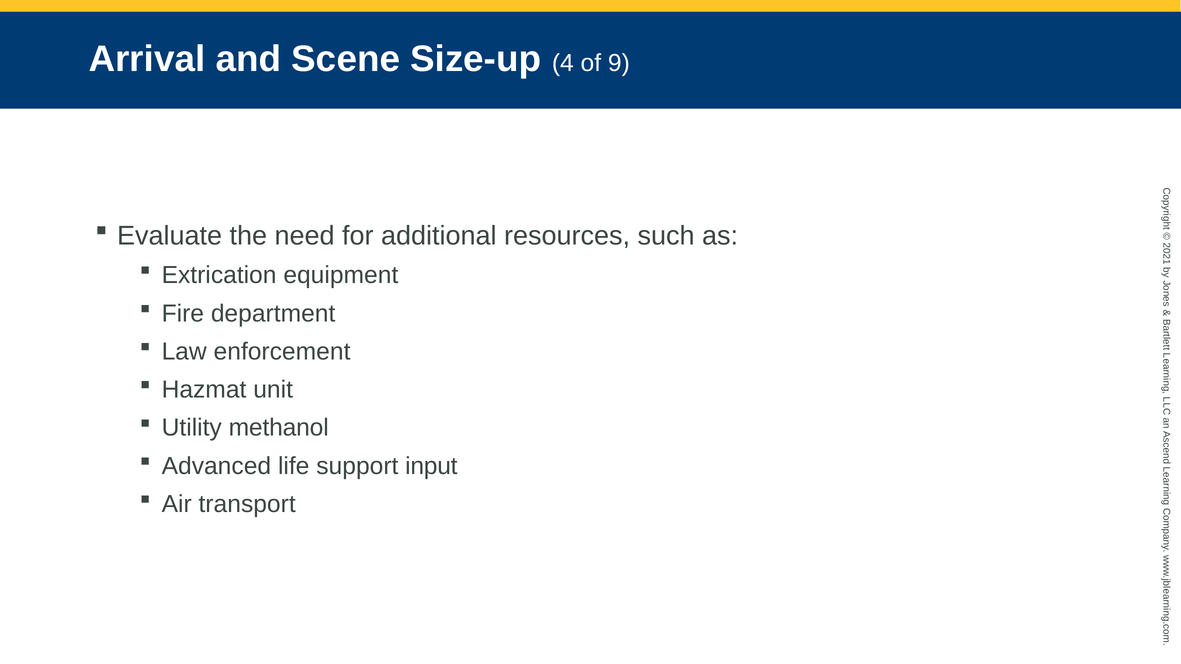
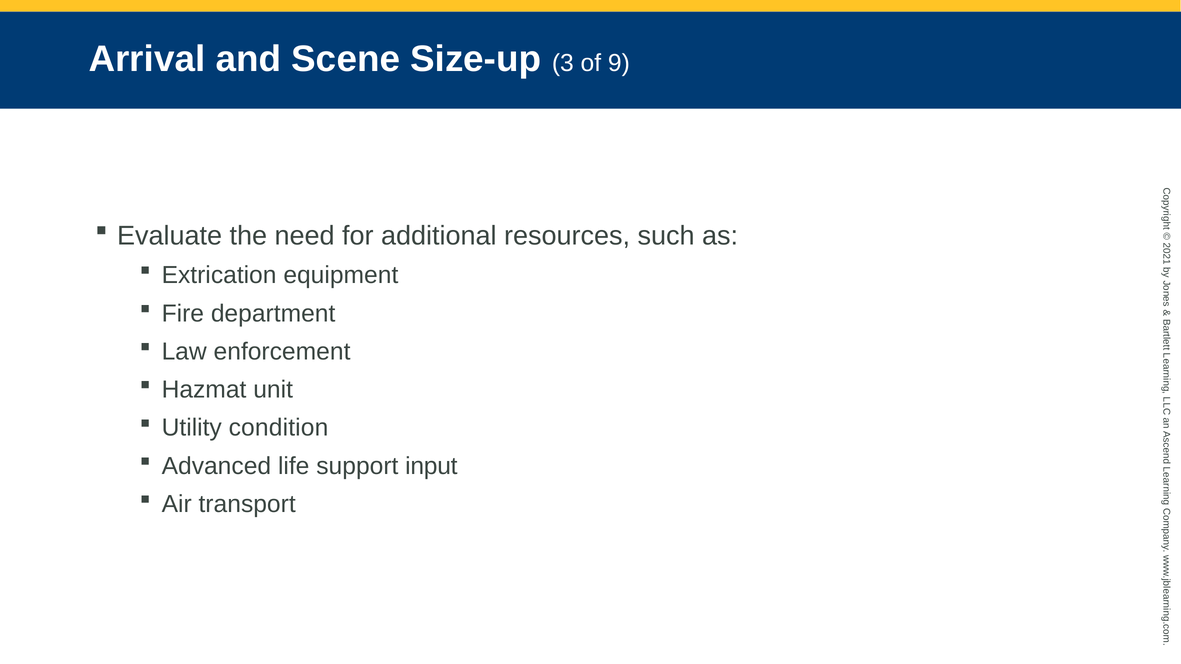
4: 4 -> 3 (563, 63)
methanol: methanol -> condition (279, 428)
